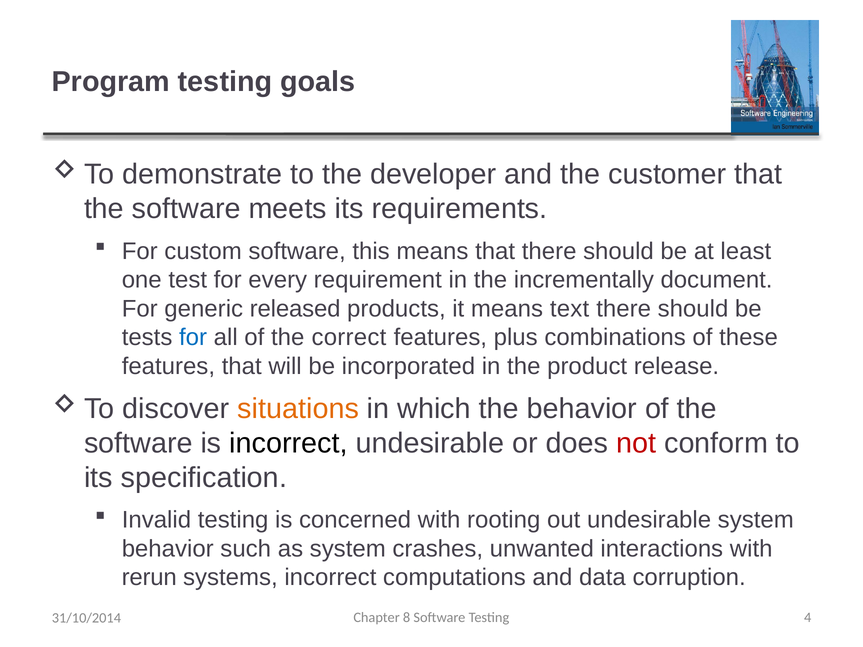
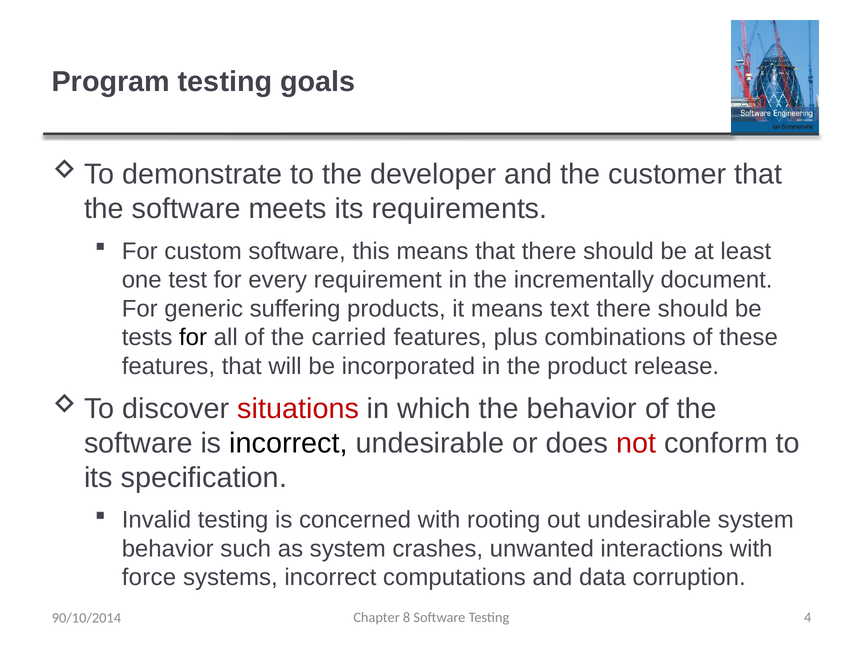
released: released -> suffering (295, 309)
for colour: blue -> black (193, 338)
correct: correct -> carried (349, 338)
situations colour: orange -> red (298, 409)
rerun: rerun -> force (149, 578)
31/10/2014: 31/10/2014 -> 90/10/2014 (86, 618)
